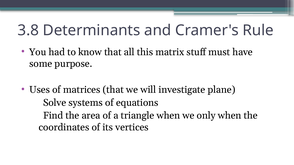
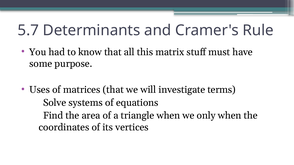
3.8: 3.8 -> 5.7 (28, 30)
plane: plane -> terms (222, 90)
